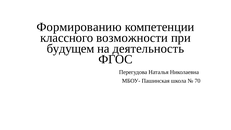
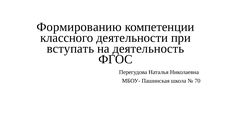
возможности: возможности -> деятельности (132, 38)
будущем: будущем -> вступать (70, 49)
